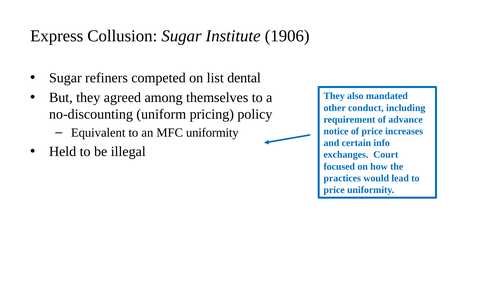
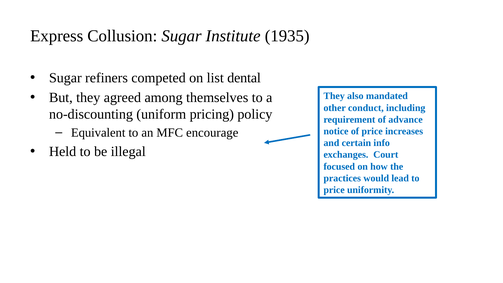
1906: 1906 -> 1935 (287, 36)
MFC uniformity: uniformity -> encourage (212, 133)
